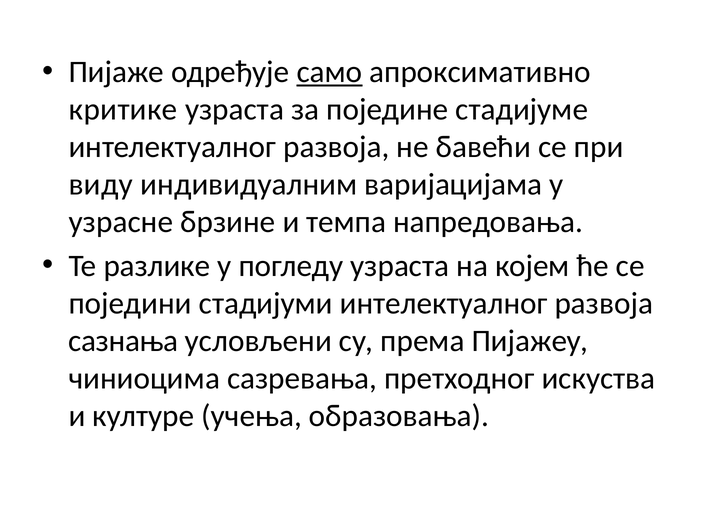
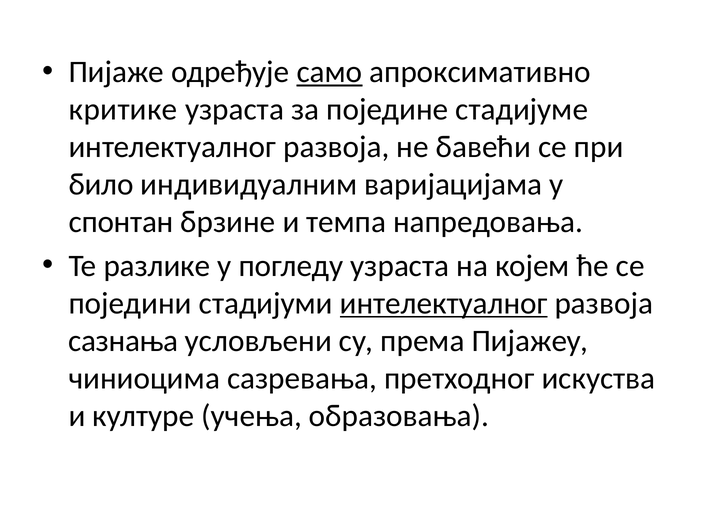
виду: виду -> било (101, 185)
узрасне: узрасне -> спонтан (121, 222)
интелектуалног underline: none -> present (444, 303)
